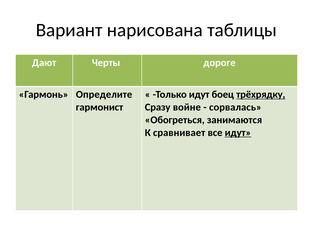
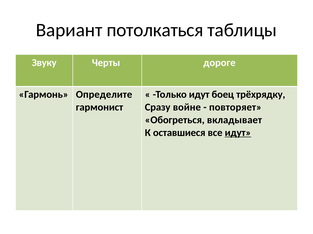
нарисована: нарисована -> потолкаться (155, 30)
Дают: Дают -> Звуку (44, 63)
трёхрядку underline: present -> none (261, 95)
сорвалась: сорвалась -> повторяет (235, 108)
занимаются: занимаются -> вкладывает (234, 120)
сравнивает: сравнивает -> оставшиеся (179, 133)
